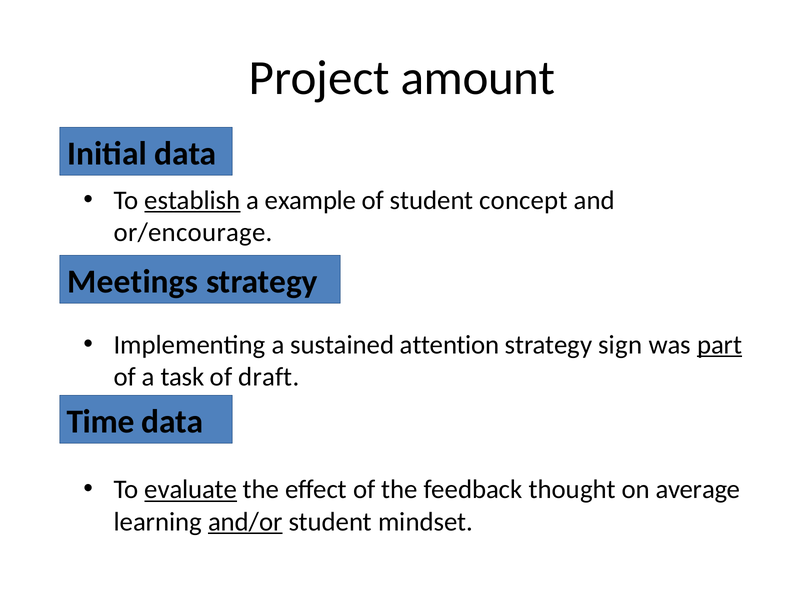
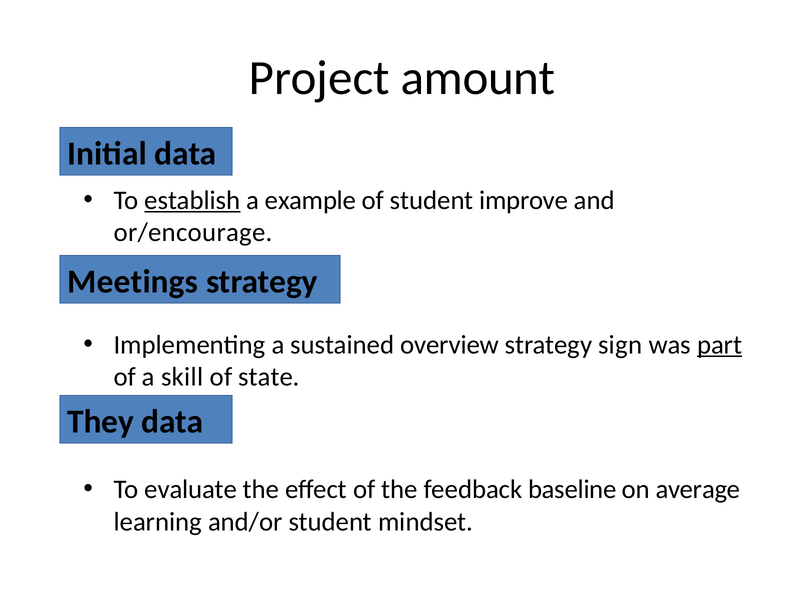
concept: concept -> improve (524, 200)
attention: attention -> overview (450, 345)
task: task -> skill (182, 377)
draft: draft -> state (269, 377)
Time: Time -> They (101, 422)
evaluate underline: present -> none (191, 490)
thought: thought -> baseline (572, 490)
and/or underline: present -> none (245, 522)
